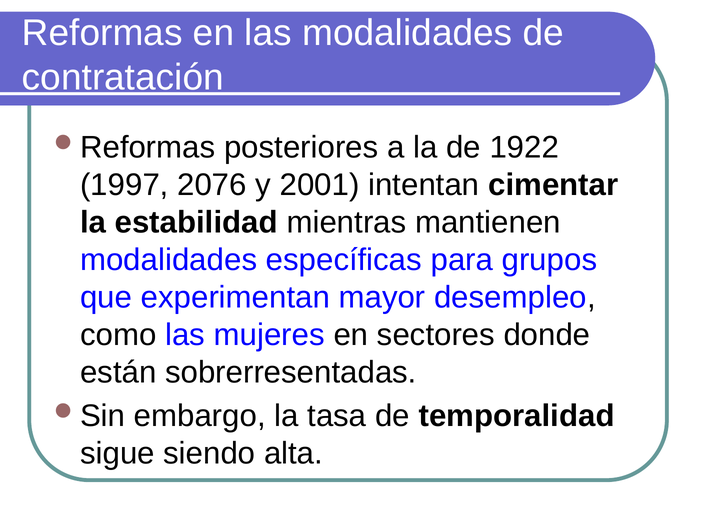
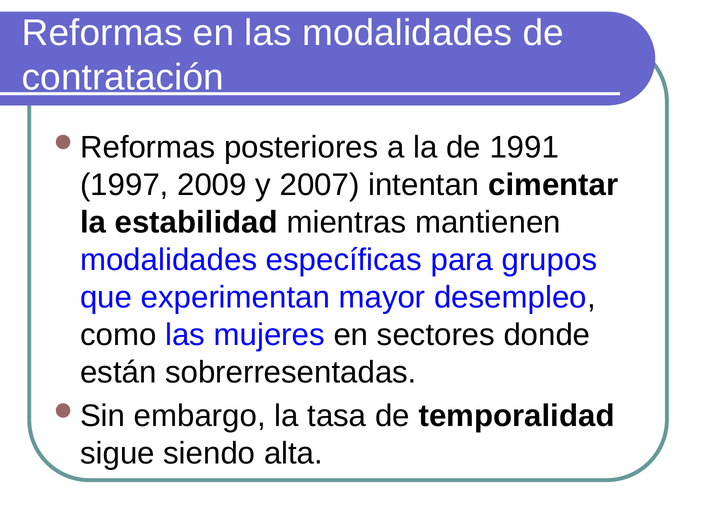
1922: 1922 -> 1991 (524, 147)
2076: 2076 -> 2009 (212, 185)
2001: 2001 -> 2007 (320, 185)
